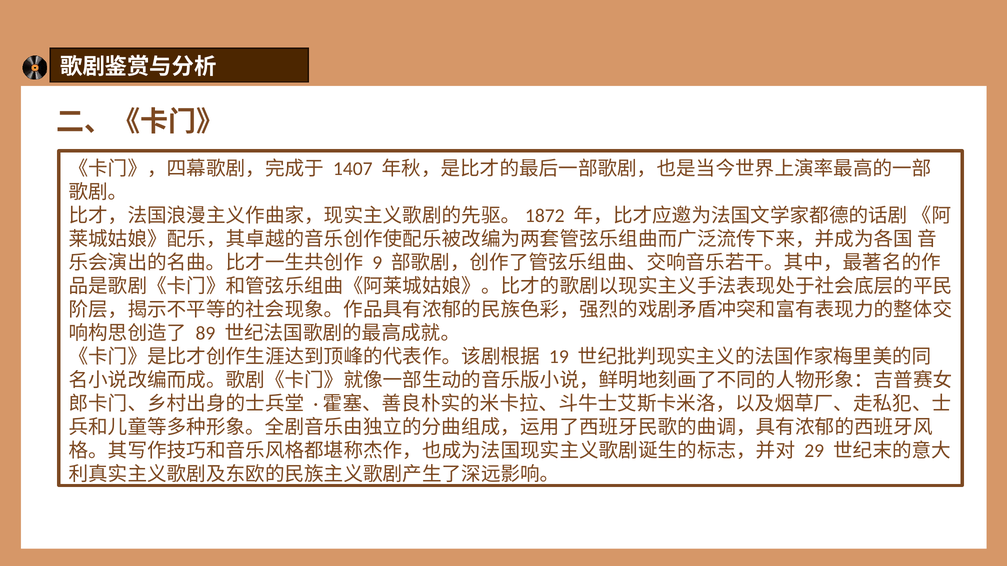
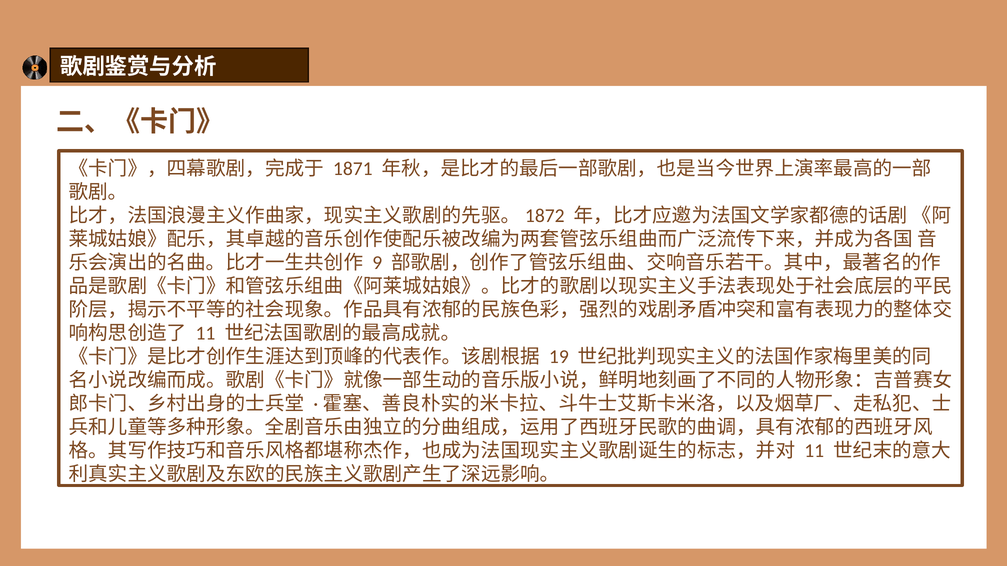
1407: 1407 -> 1871 (353, 169)
89: 89 -> 11 (205, 333)
29: 29 -> 11 (814, 451)
